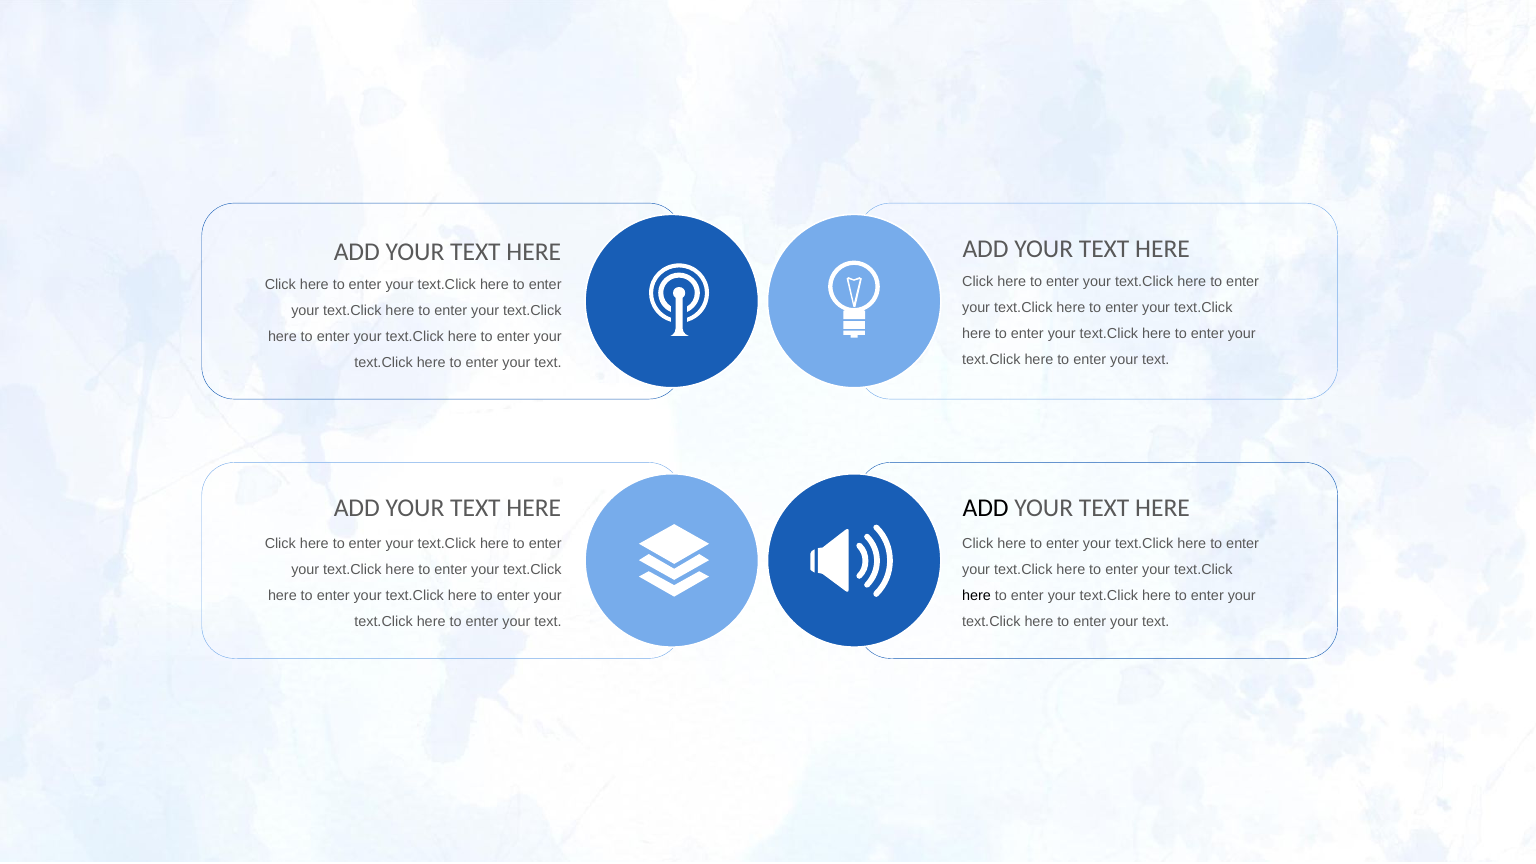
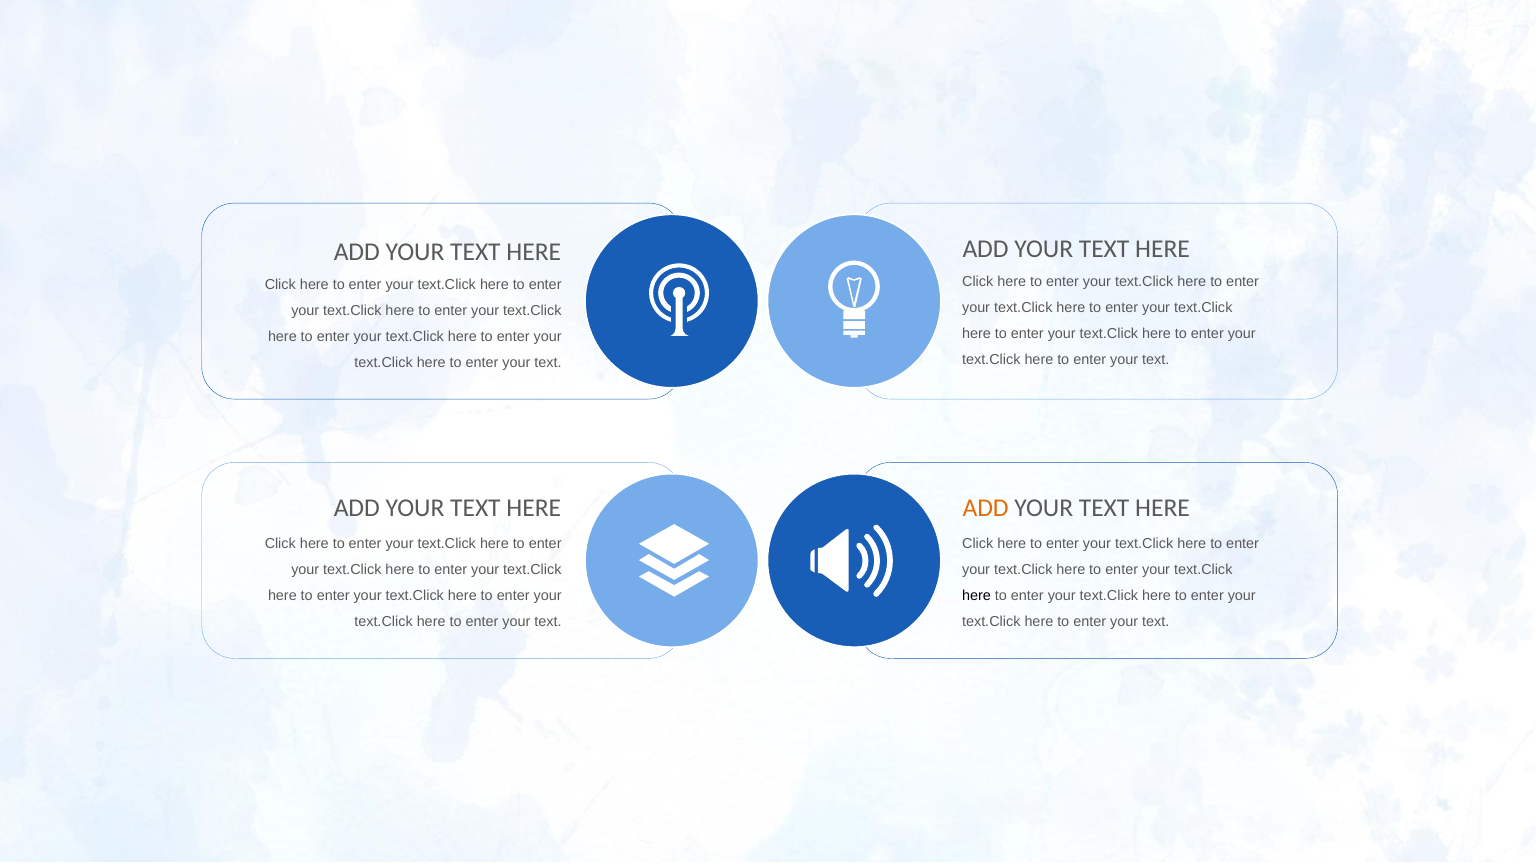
ADD colour: black -> orange (986, 508)
